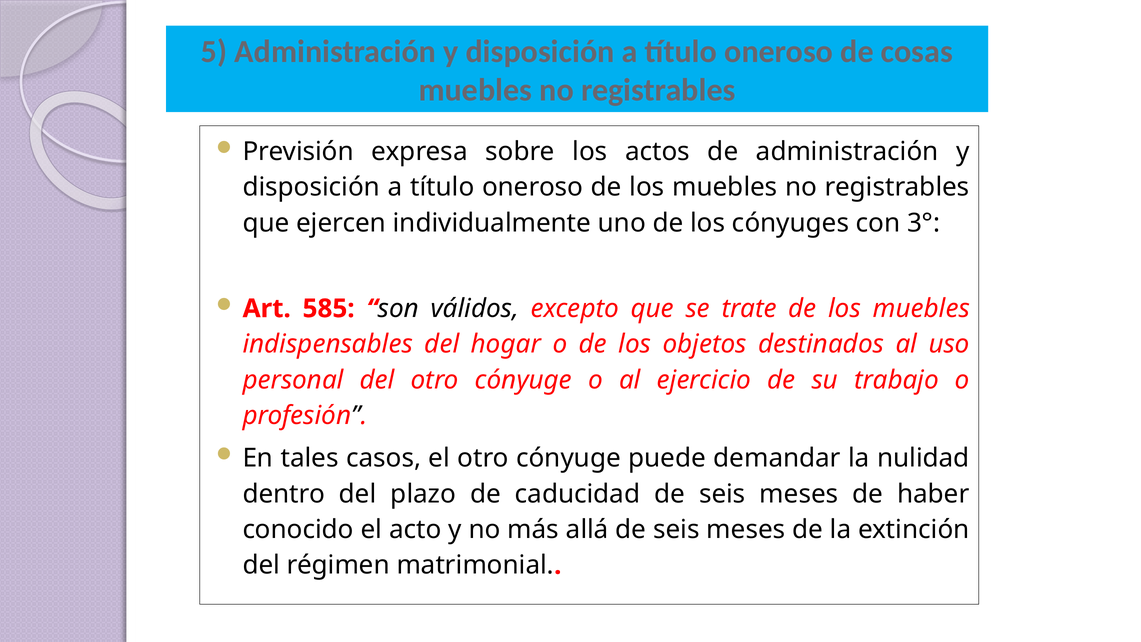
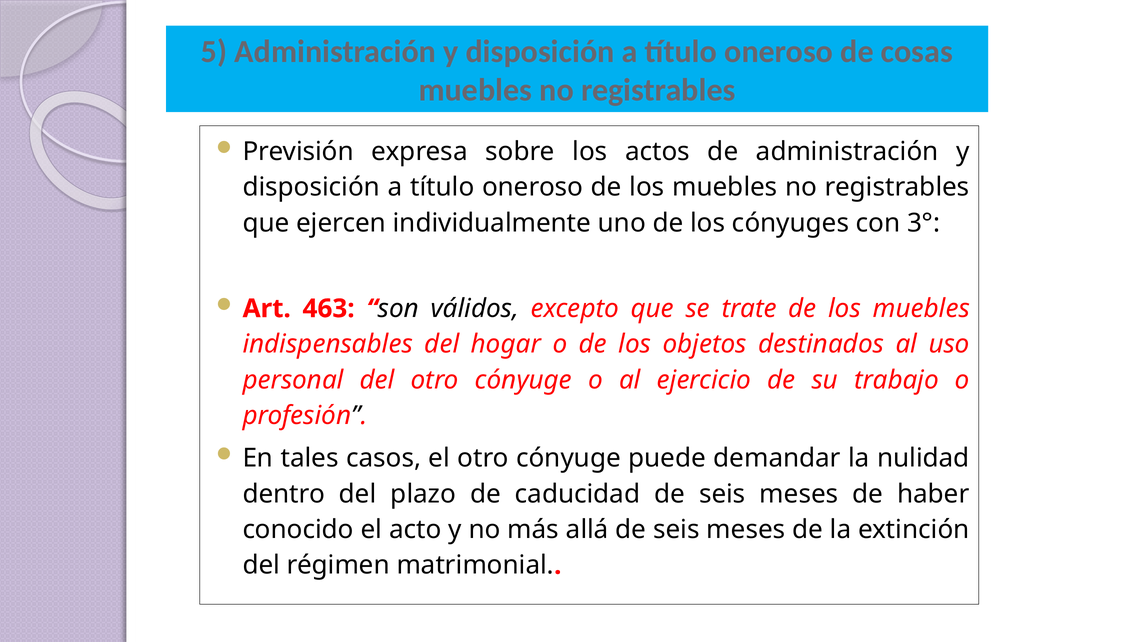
585: 585 -> 463 (329, 308)
